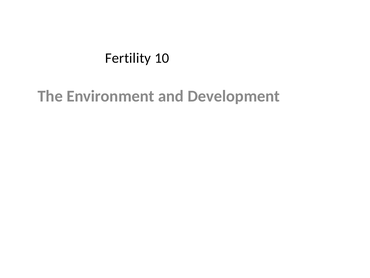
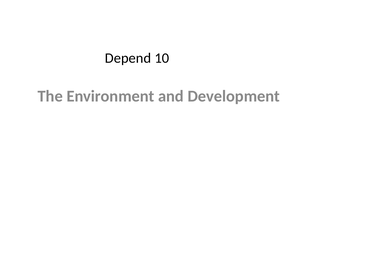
Fertility: Fertility -> Depend (128, 58)
